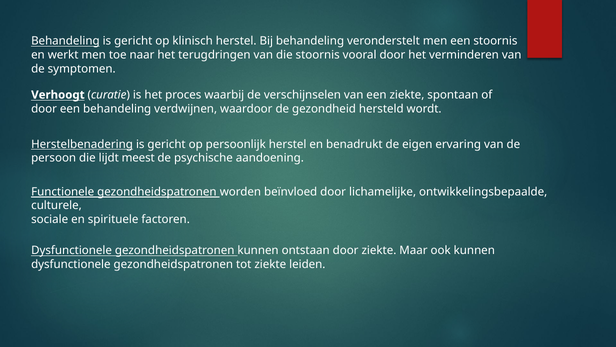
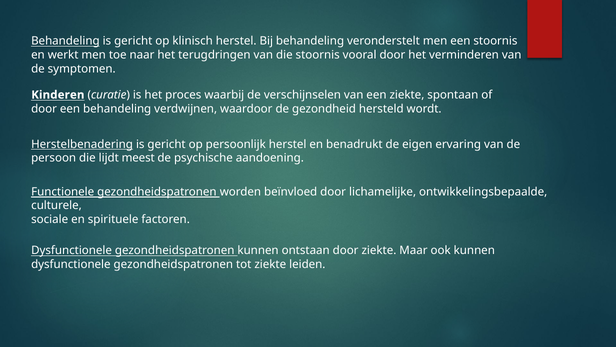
Verhoogt: Verhoogt -> Kinderen (58, 95)
